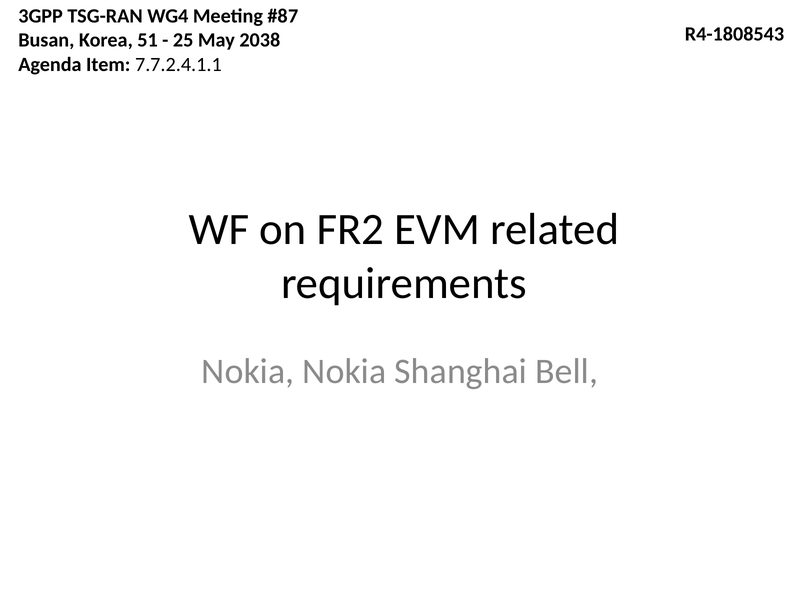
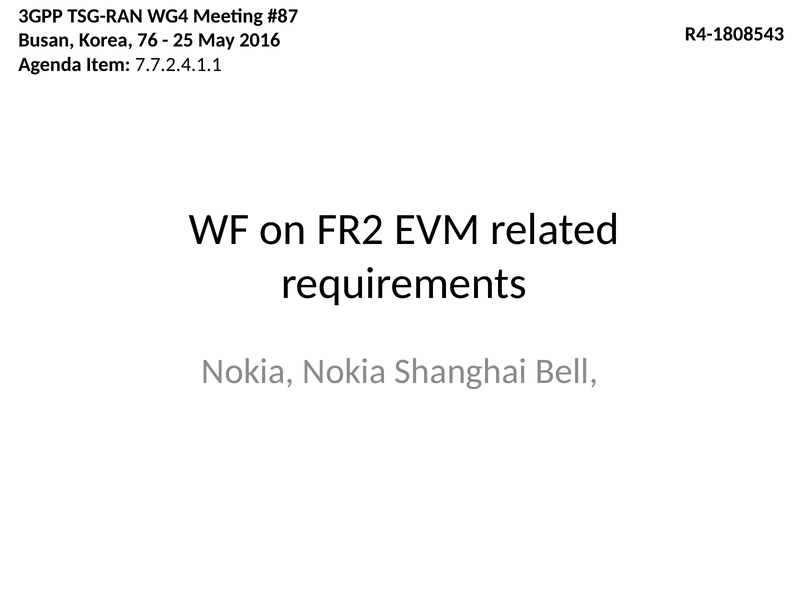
51: 51 -> 76 (148, 40)
2038: 2038 -> 2016 (260, 40)
